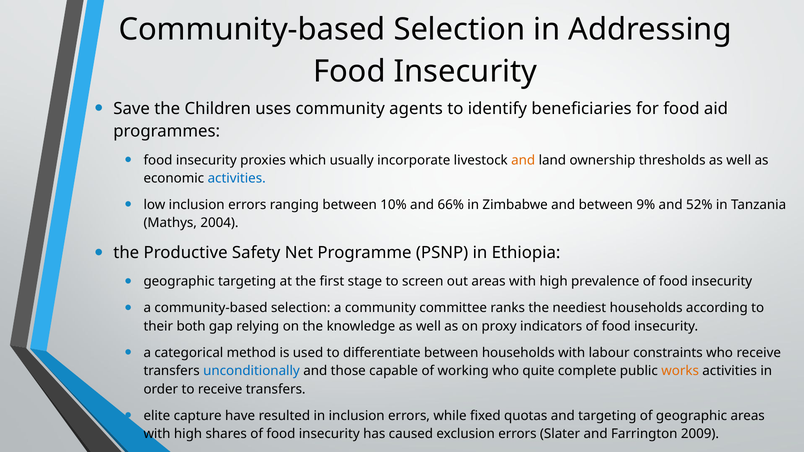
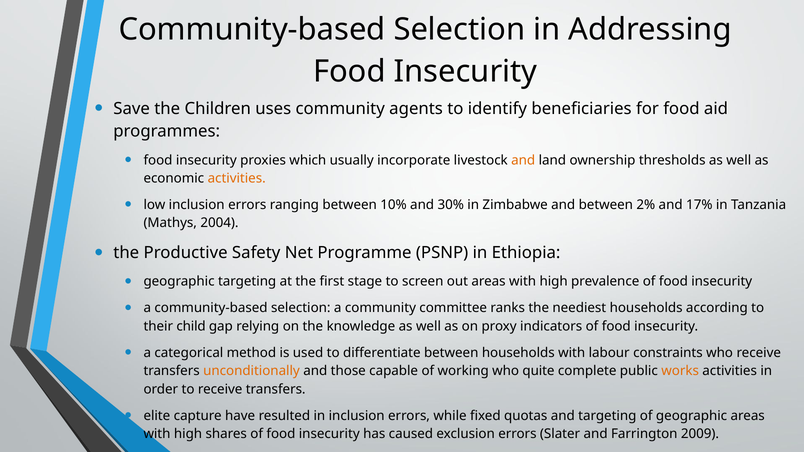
activities colour: blue -> orange (237, 178)
66%: 66% -> 30% (451, 205)
9%: 9% -> 2% (646, 205)
52%: 52% -> 17% (699, 205)
both: both -> child (191, 326)
unconditionally colour: blue -> orange (251, 371)
